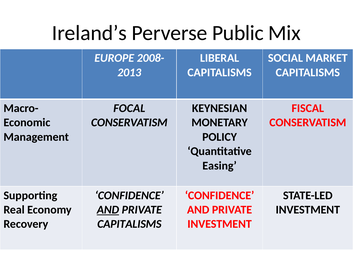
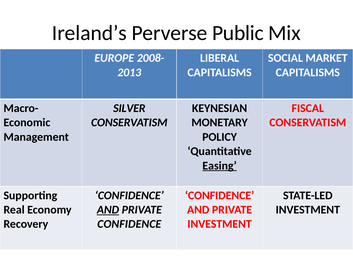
FOCAL: FOCAL -> SILVER (129, 108)
Easing underline: none -> present (220, 165)
CAPITALISMS: CAPITALISMS -> CONFIDENCE (129, 224)
